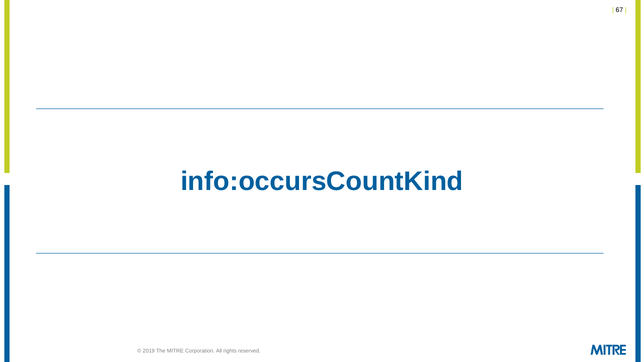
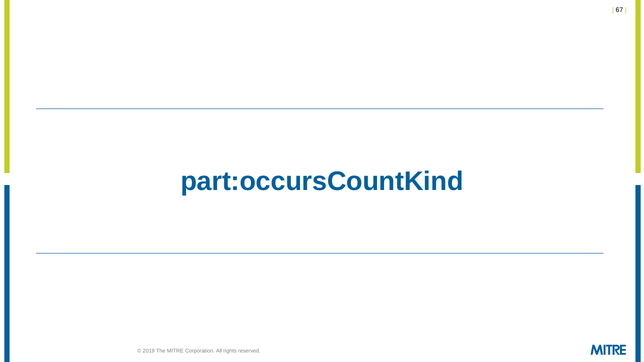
info:occursCountKind: info:occursCountKind -> part:occursCountKind (322, 181)
